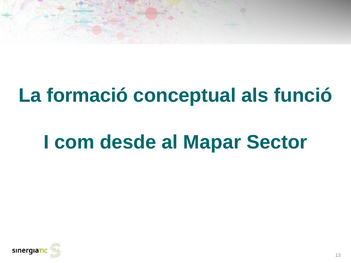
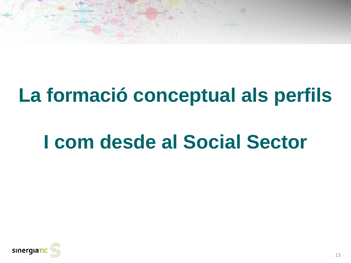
funció: funció -> perfils (303, 96)
Mapar: Mapar -> Social (212, 142)
